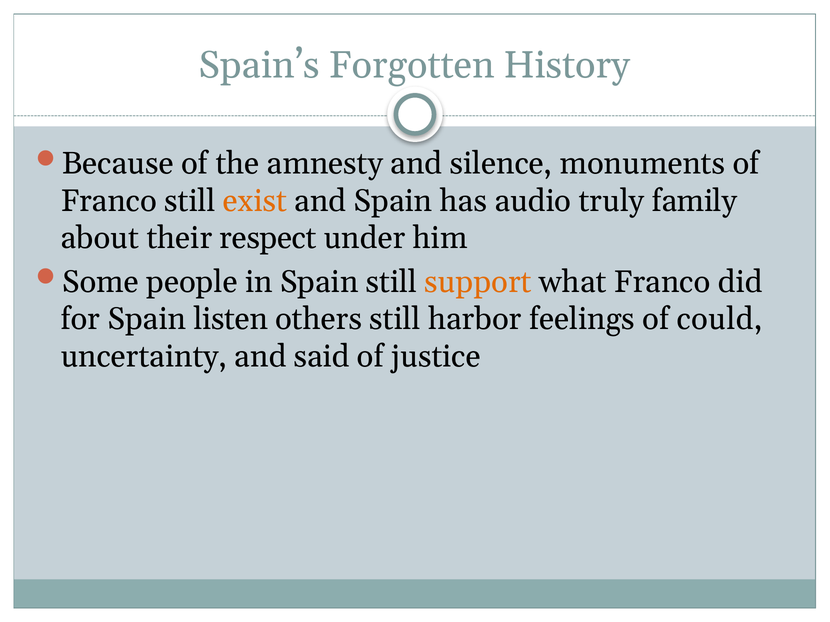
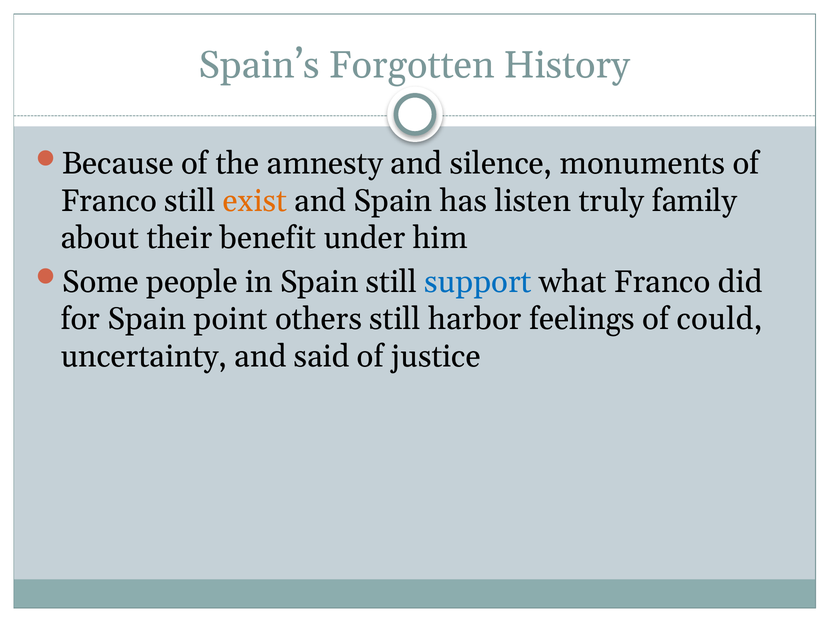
audio: audio -> listen (533, 201)
respect: respect -> benefit (268, 238)
support colour: orange -> blue (478, 282)
listen: listen -> point (230, 319)
